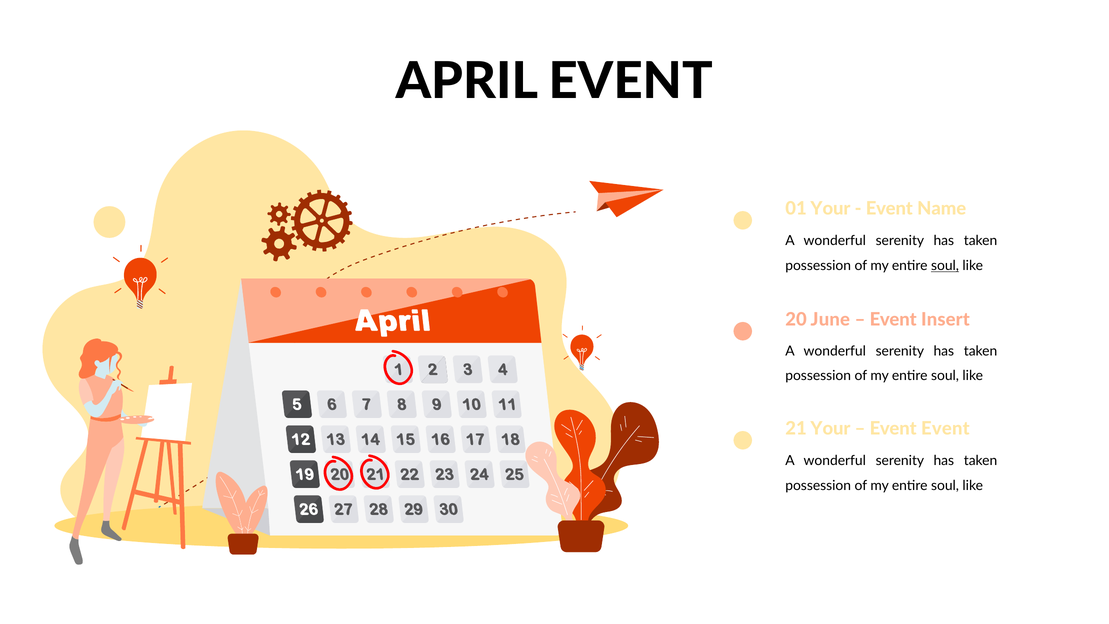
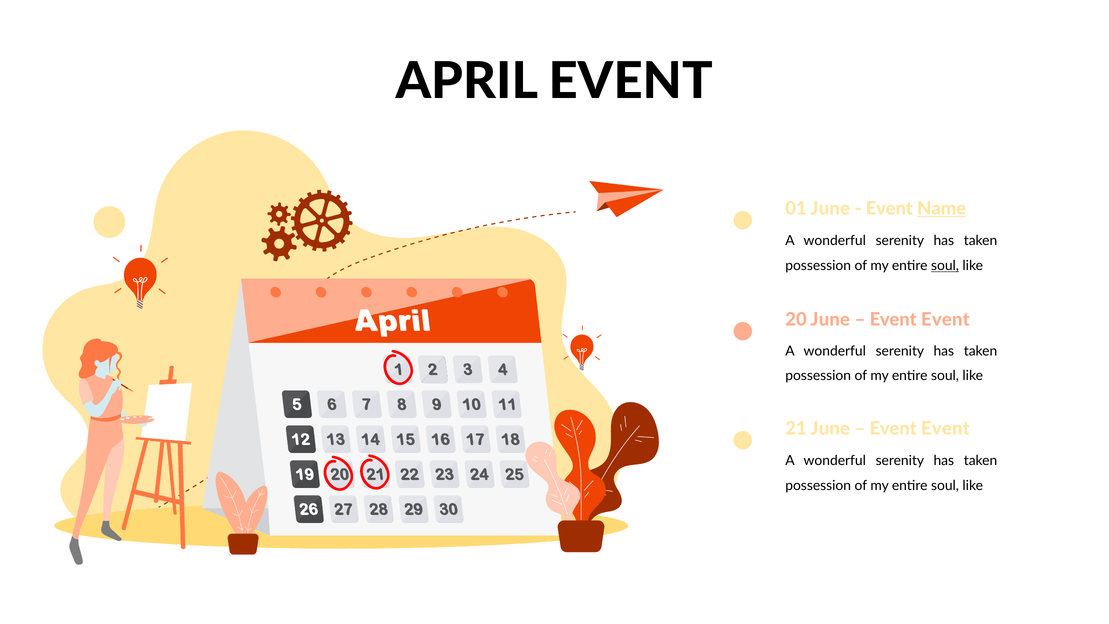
01 Your: Your -> June (830, 209)
Name underline: none -> present (942, 209)
Insert: Insert -> Event (945, 319)
21 Your: Your -> June (830, 428)
